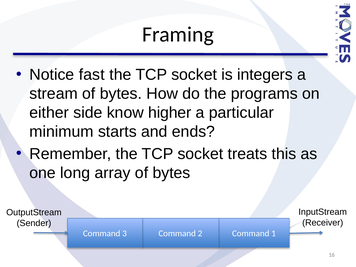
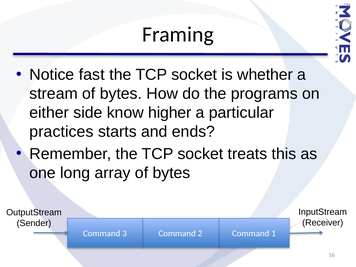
integers: integers -> whether (265, 75)
minimum: minimum -> practices (61, 132)
